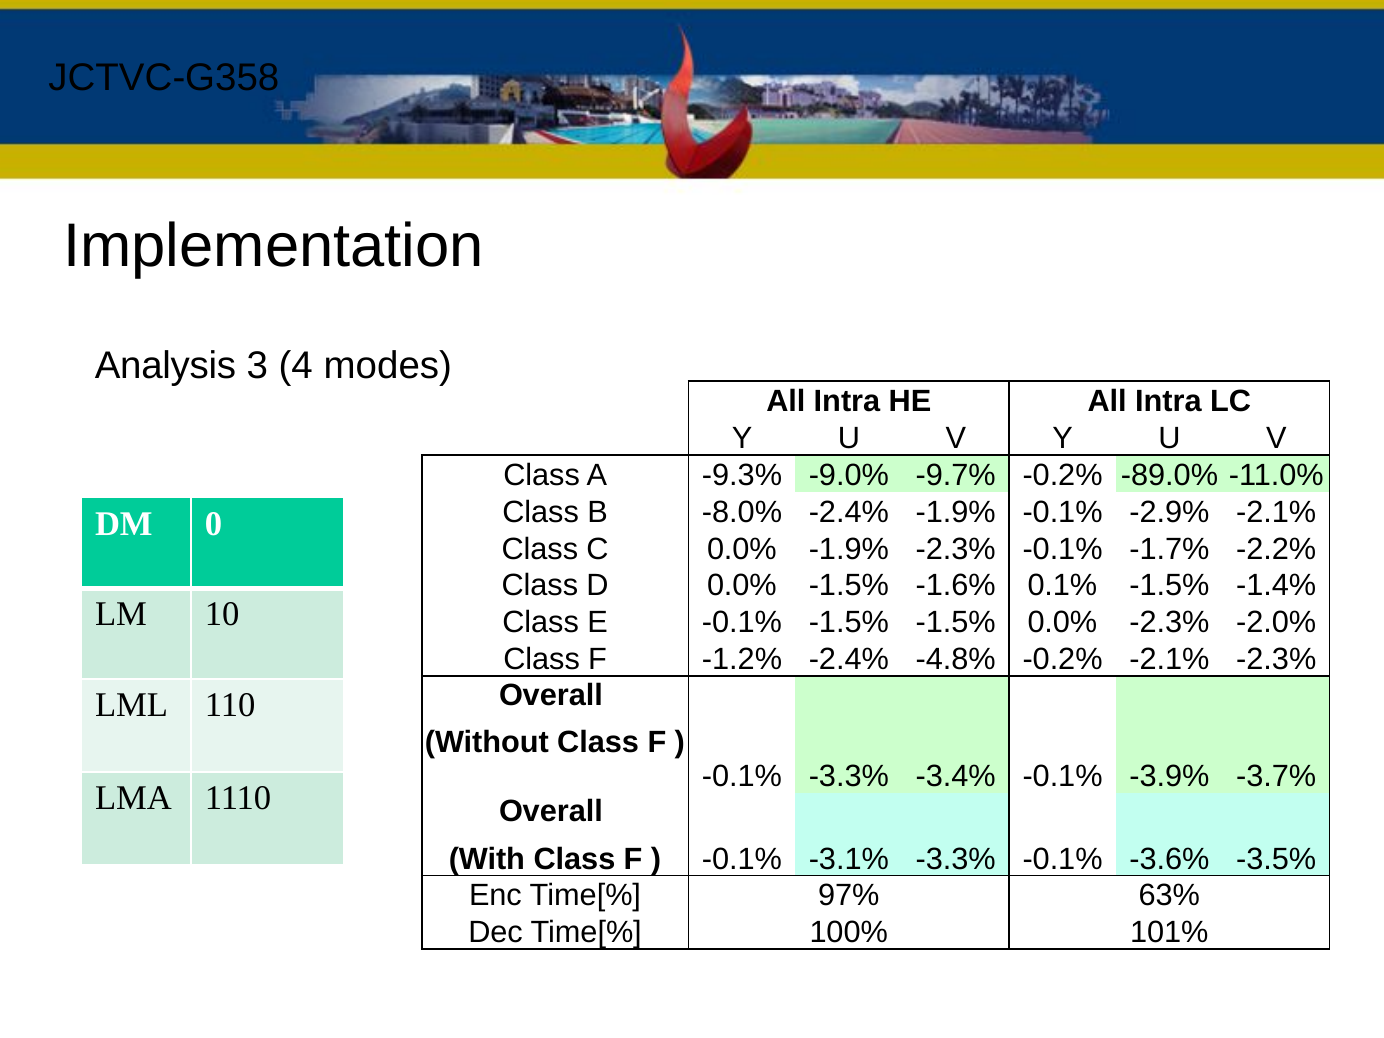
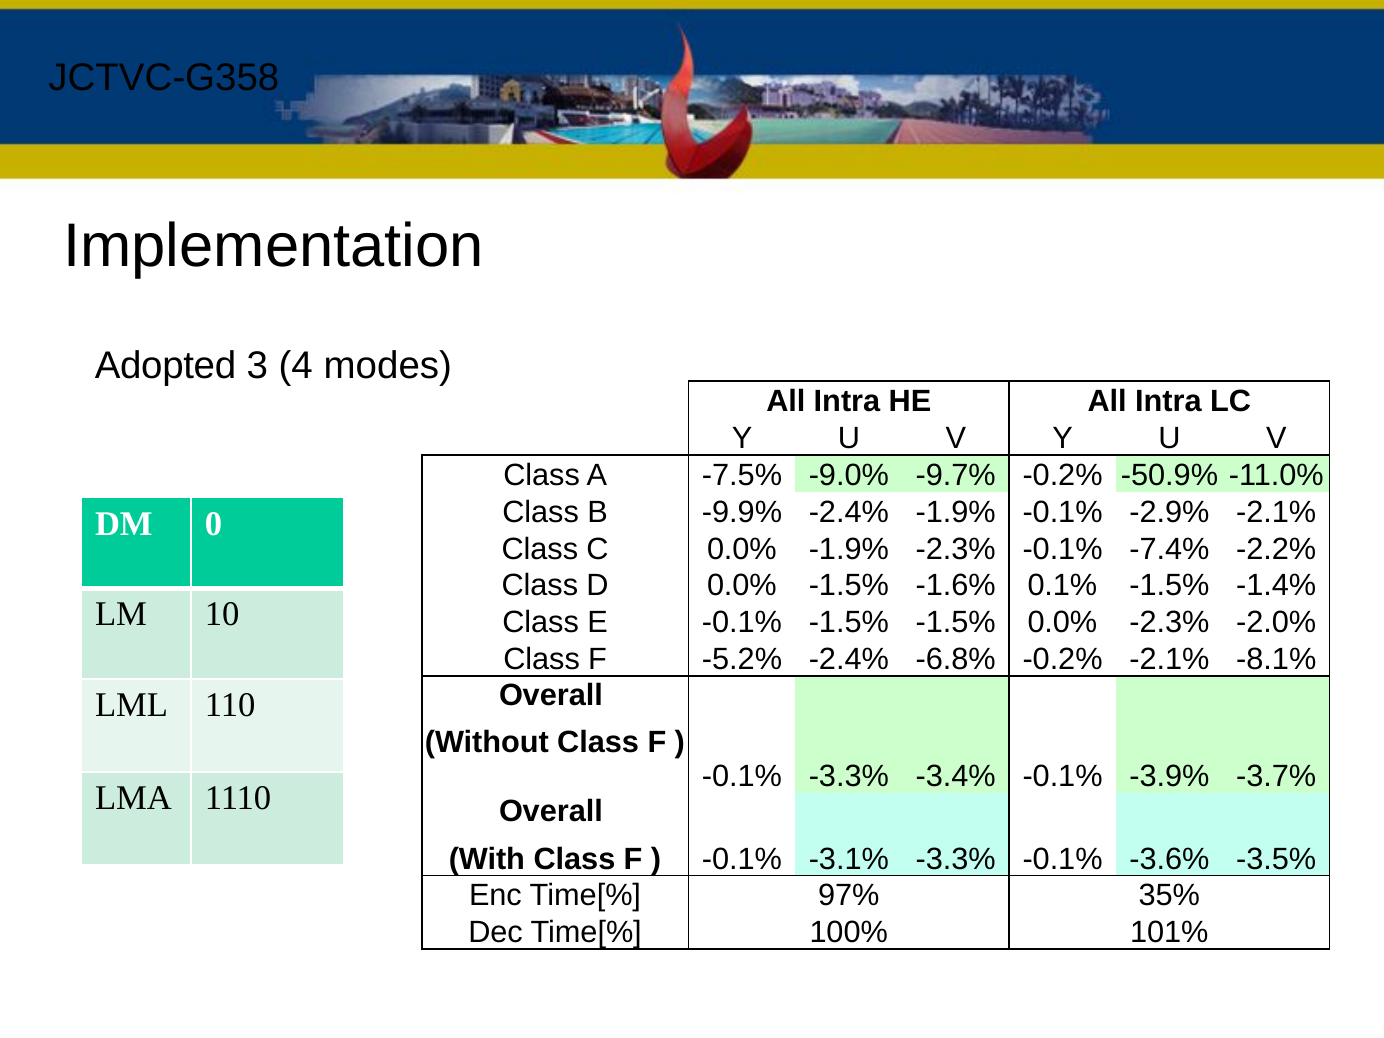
Analysis: Analysis -> Adopted (166, 366)
-9.3%: -9.3% -> -7.5% (742, 475)
-89.0%: -89.0% -> -50.9% (1169, 475)
-8.0%: -8.0% -> -9.9% (742, 512)
-1.7%: -1.7% -> -7.4% (1169, 549)
-1.2%: -1.2% -> -5.2% (742, 660)
-4.8%: -4.8% -> -6.8% (956, 660)
-2.1% -2.3%: -2.3% -> -8.1% (1276, 660)
63%: 63% -> 35% (1169, 896)
